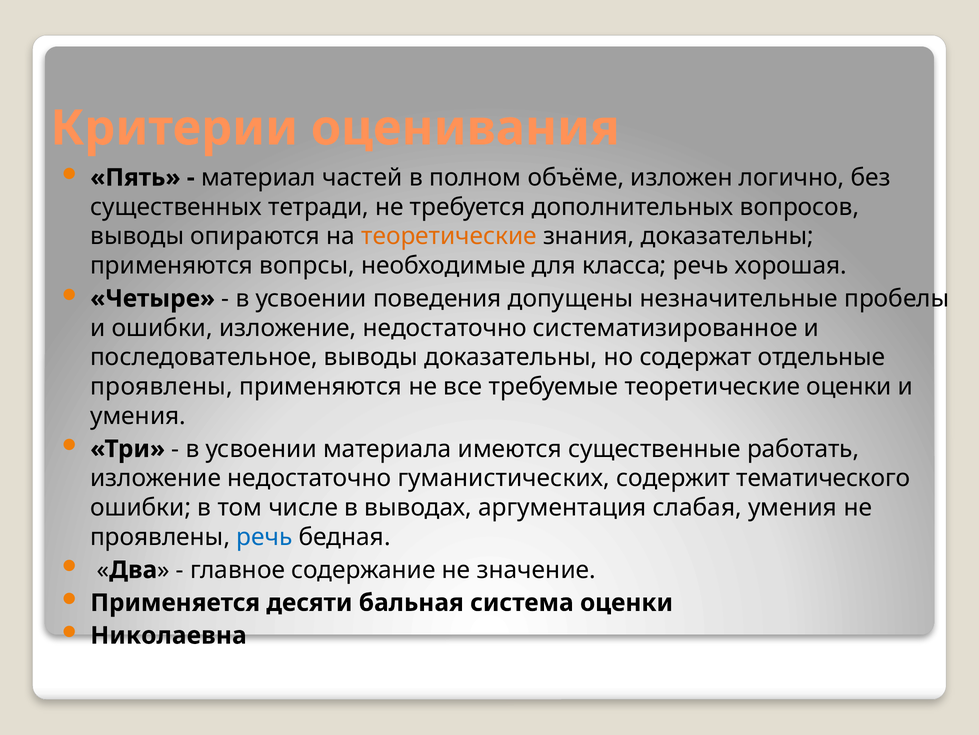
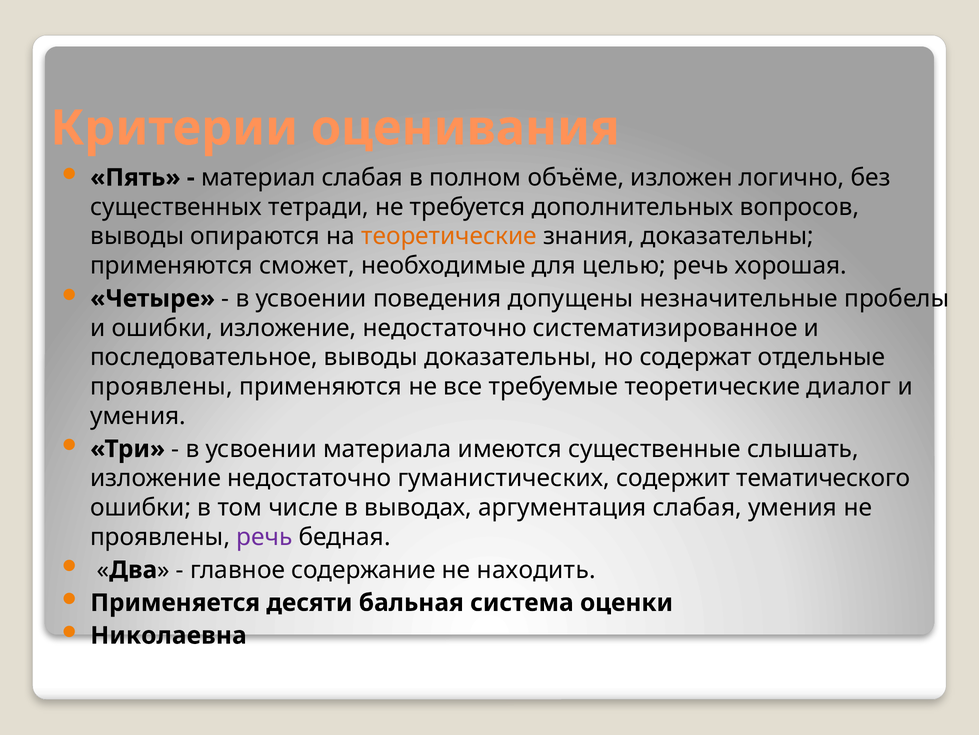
материал частей: частей -> слабая (363, 177)
вопрсы: вопрсы -> сможет (307, 266)
класса: класса -> целью (624, 266)
теоретические оценки: оценки -> диалог (849, 386)
работать: работать -> слышать (803, 449)
речь colour: blue -> purple (264, 537)
значение: значение -> находить (536, 569)
